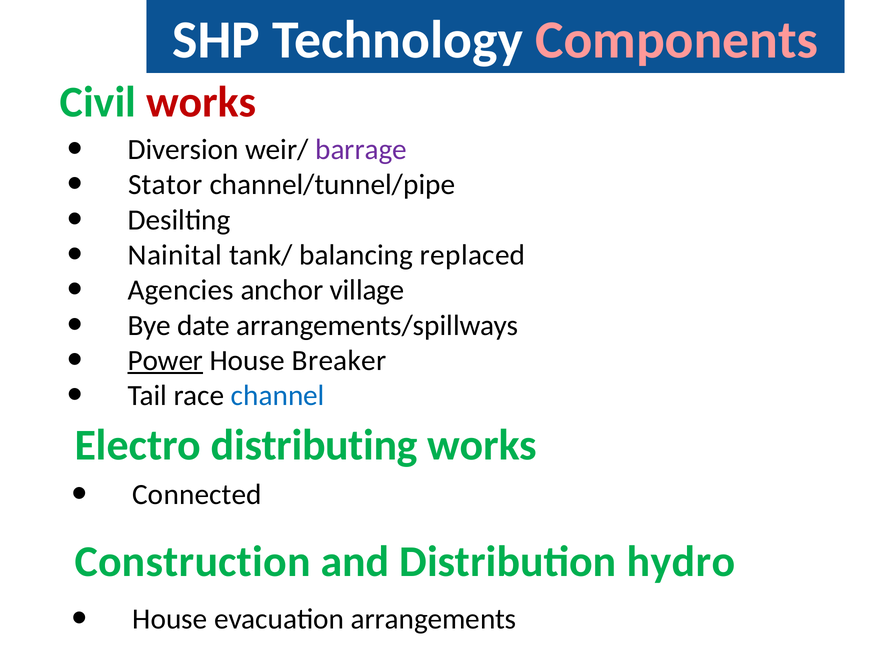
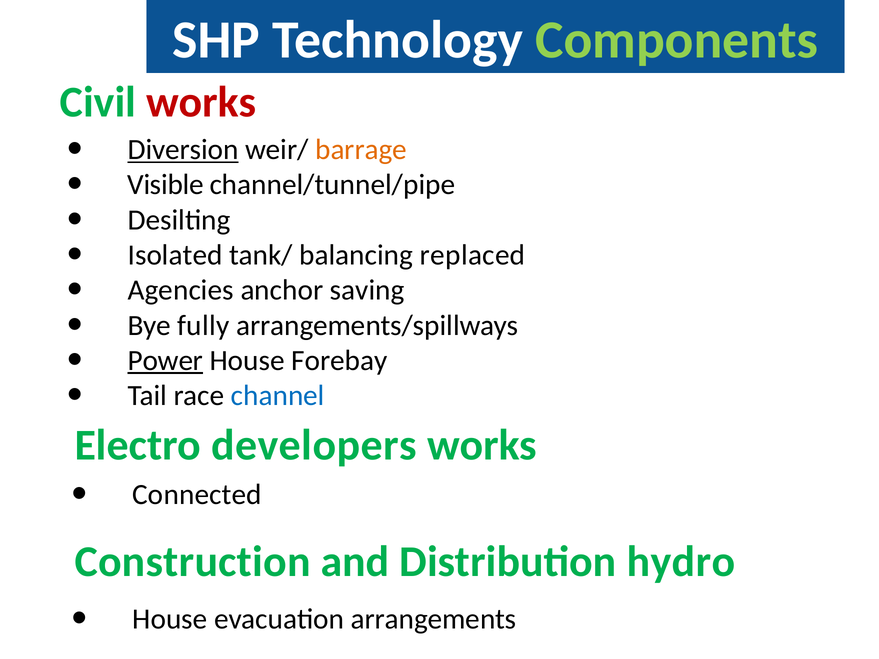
Components colour: pink -> light green (677, 40)
Diversion underline: none -> present (183, 150)
barrage colour: purple -> orange (361, 150)
Stator: Stator -> Visible (165, 185)
Nainital: Nainital -> Isolated (175, 255)
village: village -> saving (367, 290)
date: date -> fully (203, 325)
Breaker: Breaker -> Forebay (339, 361)
distributing: distributing -> developers (314, 445)
